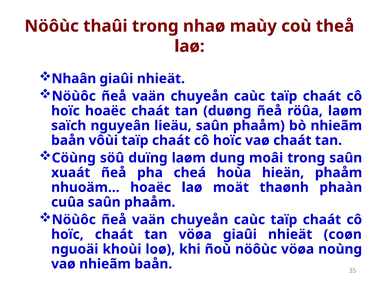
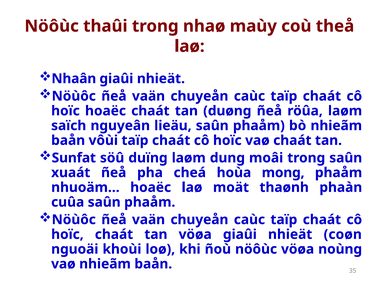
Cöùng: Cöùng -> Sunfat (74, 158)
hieän: hieän -> mong (283, 173)
